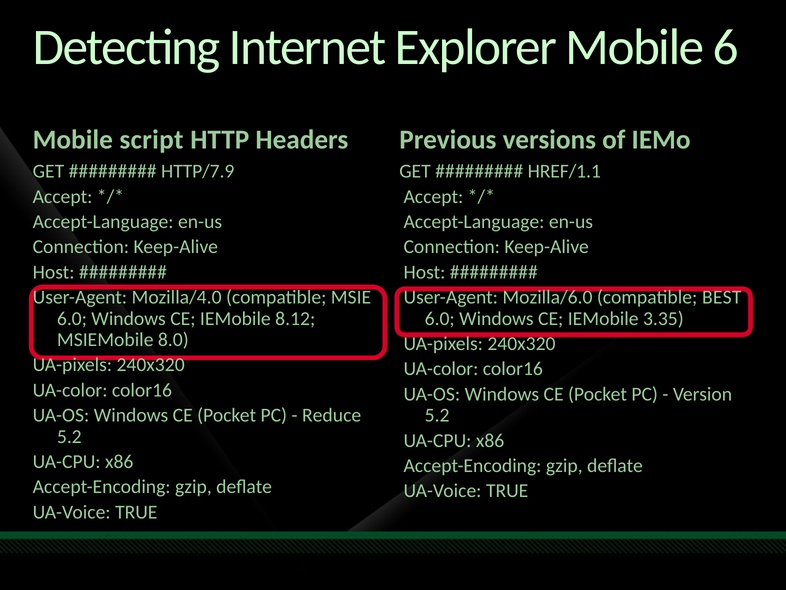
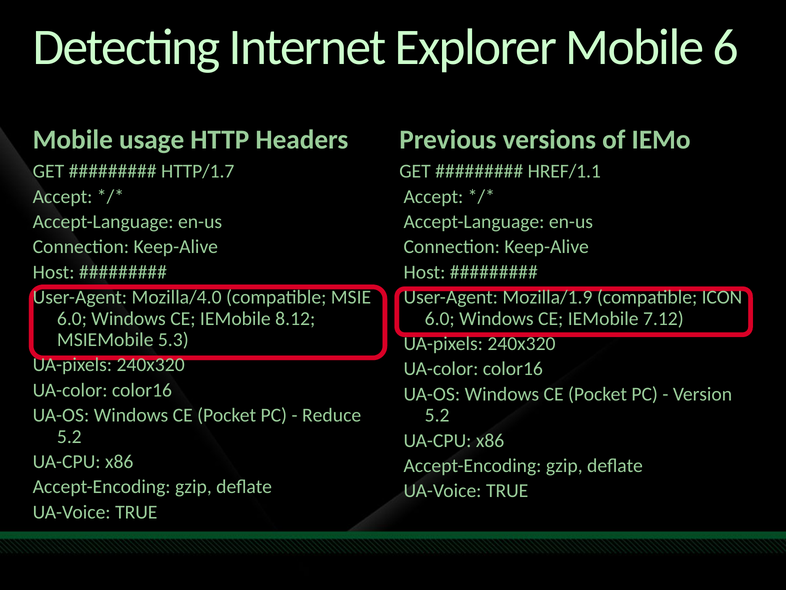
script: script -> usage (152, 140)
HTTP/7.9: HTTP/7.9 -> HTTP/1.7 (198, 171)
Mozilla/6.0: Mozilla/6.0 -> Mozilla/1.9 (547, 297)
BEST: BEST -> ICON (722, 297)
3.35: 3.35 -> 7.12 (663, 318)
8.0: 8.0 -> 5.3 (173, 340)
